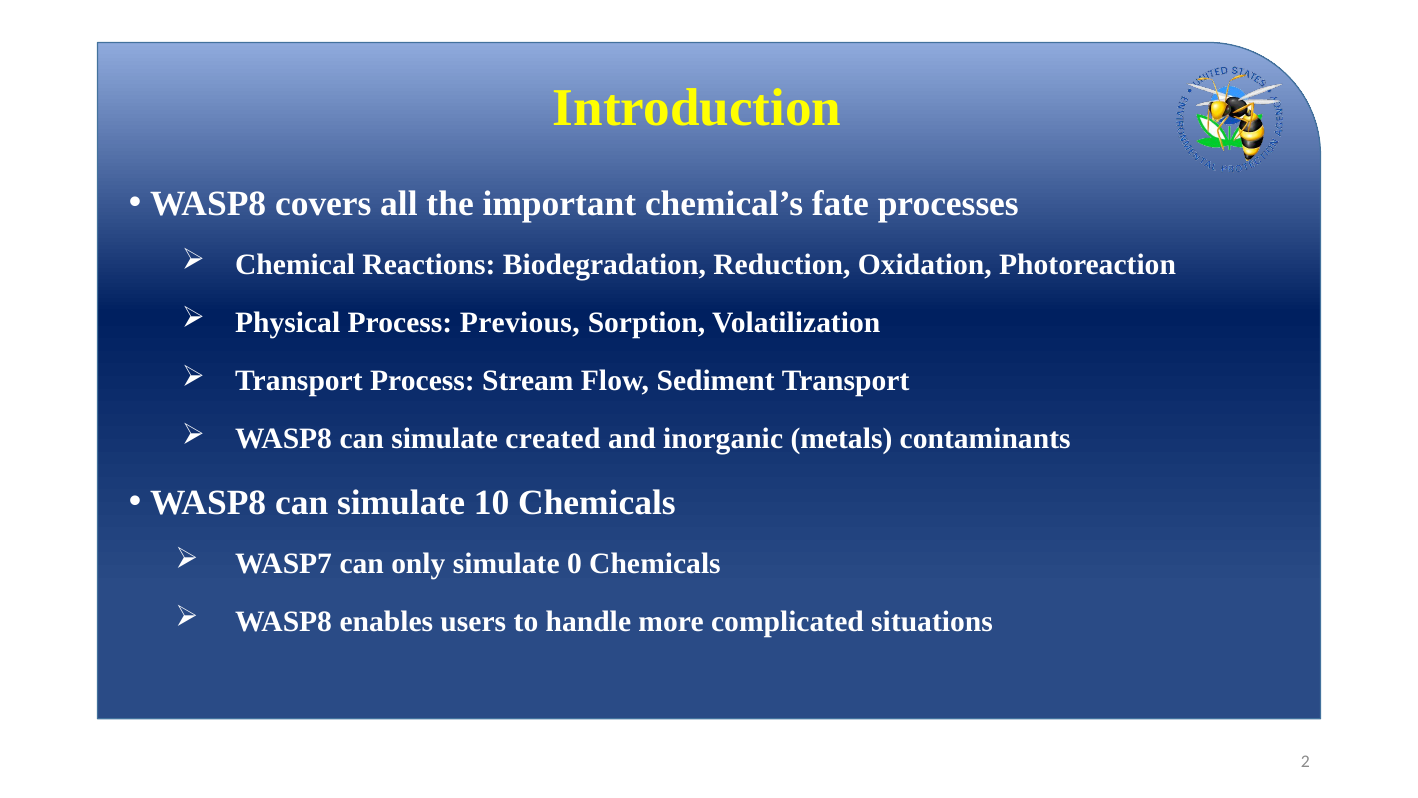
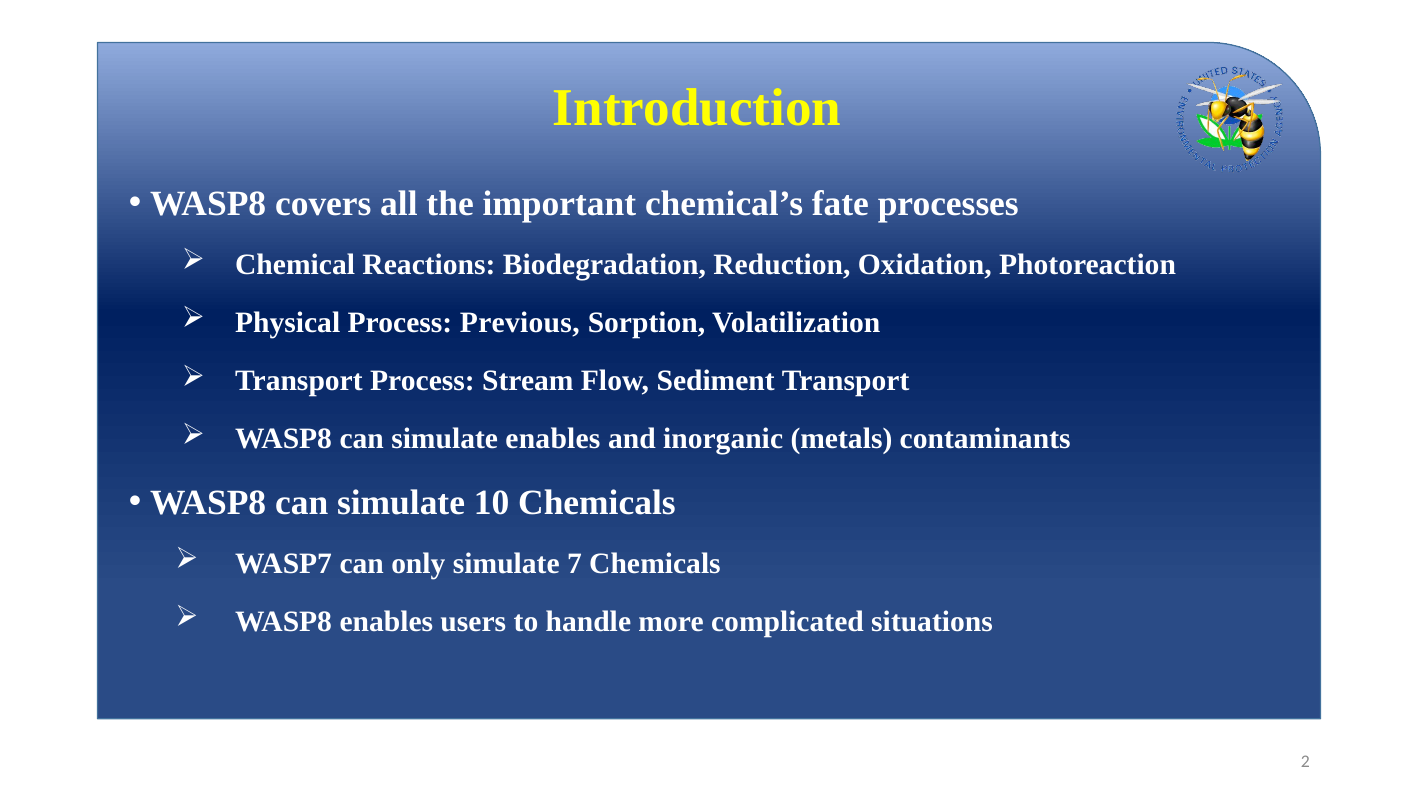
simulate created: created -> enables (553, 439)
0: 0 -> 7 (574, 563)
